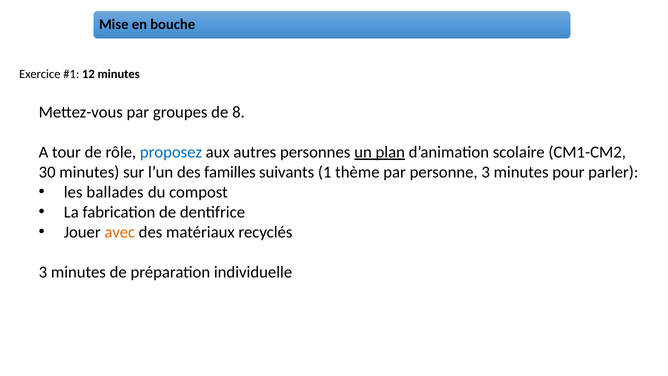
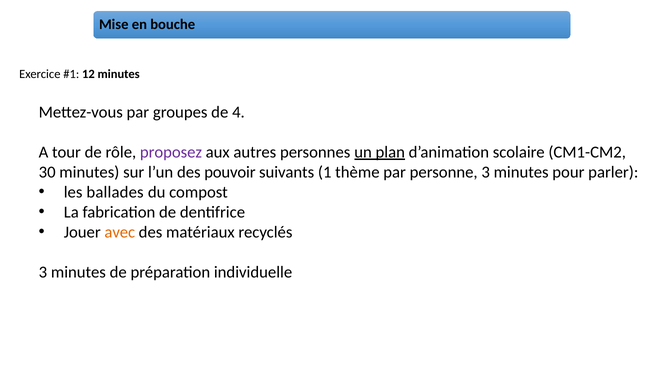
8: 8 -> 4 (238, 112)
proposez colour: blue -> purple (171, 152)
familles: familles -> pouvoir (230, 172)
